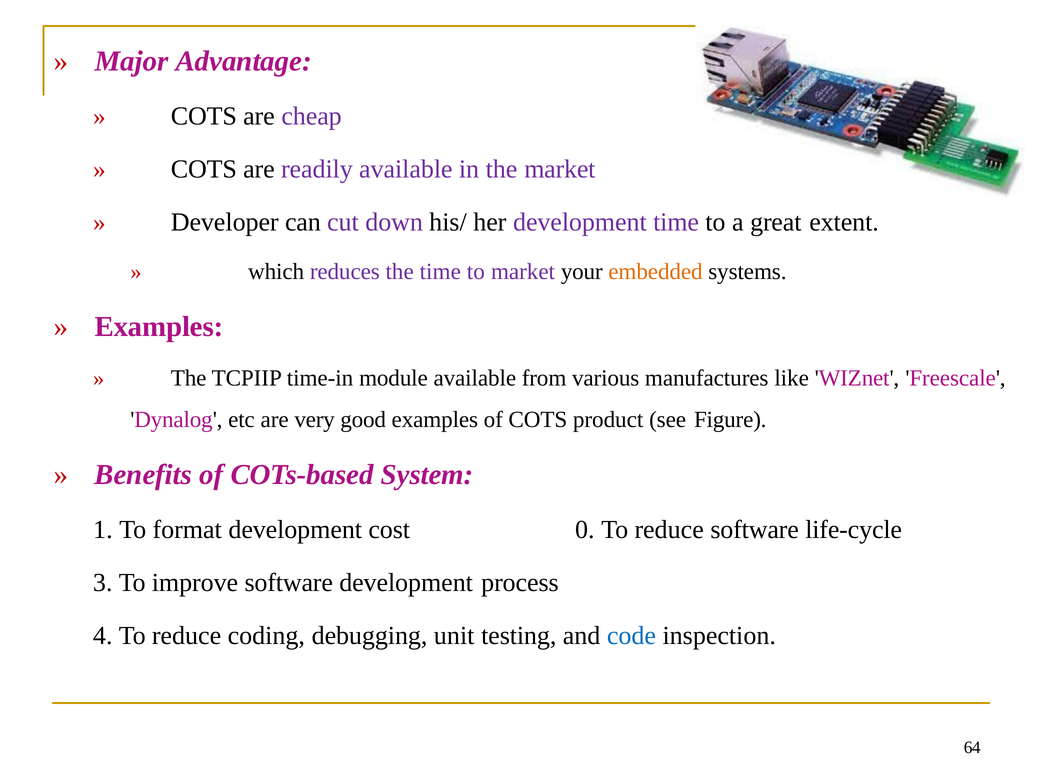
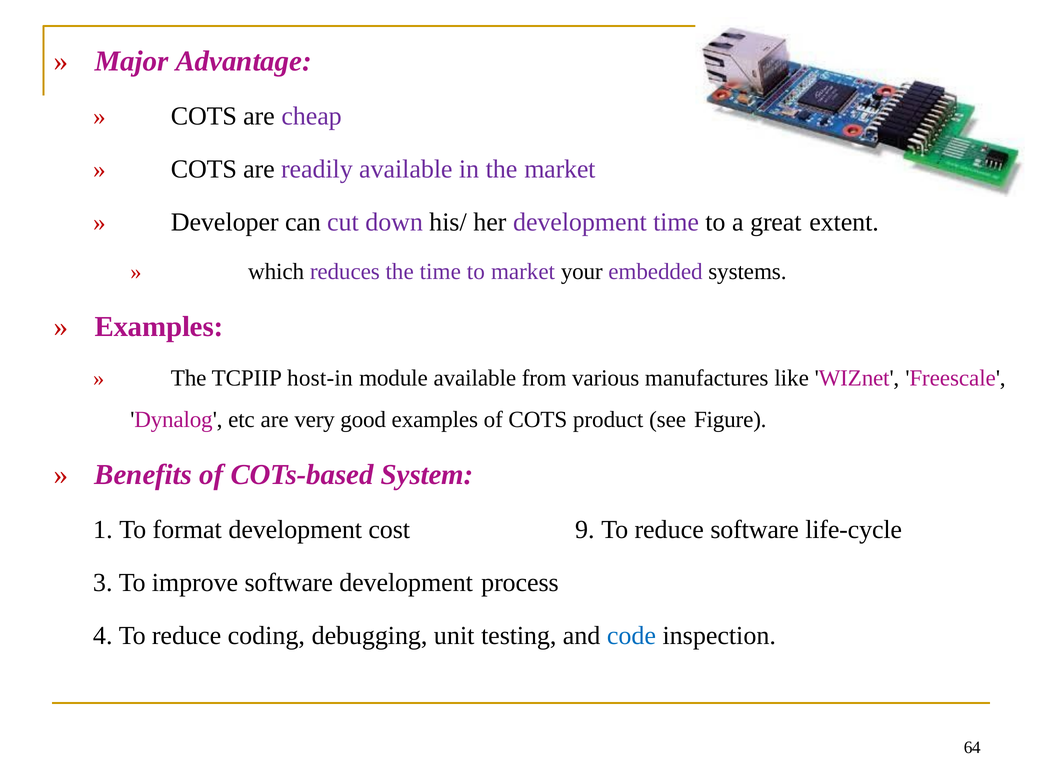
embedded colour: orange -> purple (656, 272)
time-in: time-in -> host-in (320, 378)
0: 0 -> 9 (585, 530)
